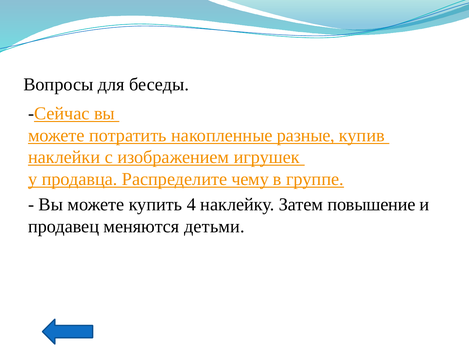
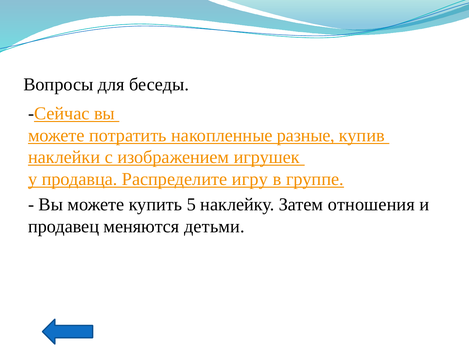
чему: чему -> игру (250, 179)
4: 4 -> 5 (191, 205)
повышение: повышение -> отношения (371, 205)
